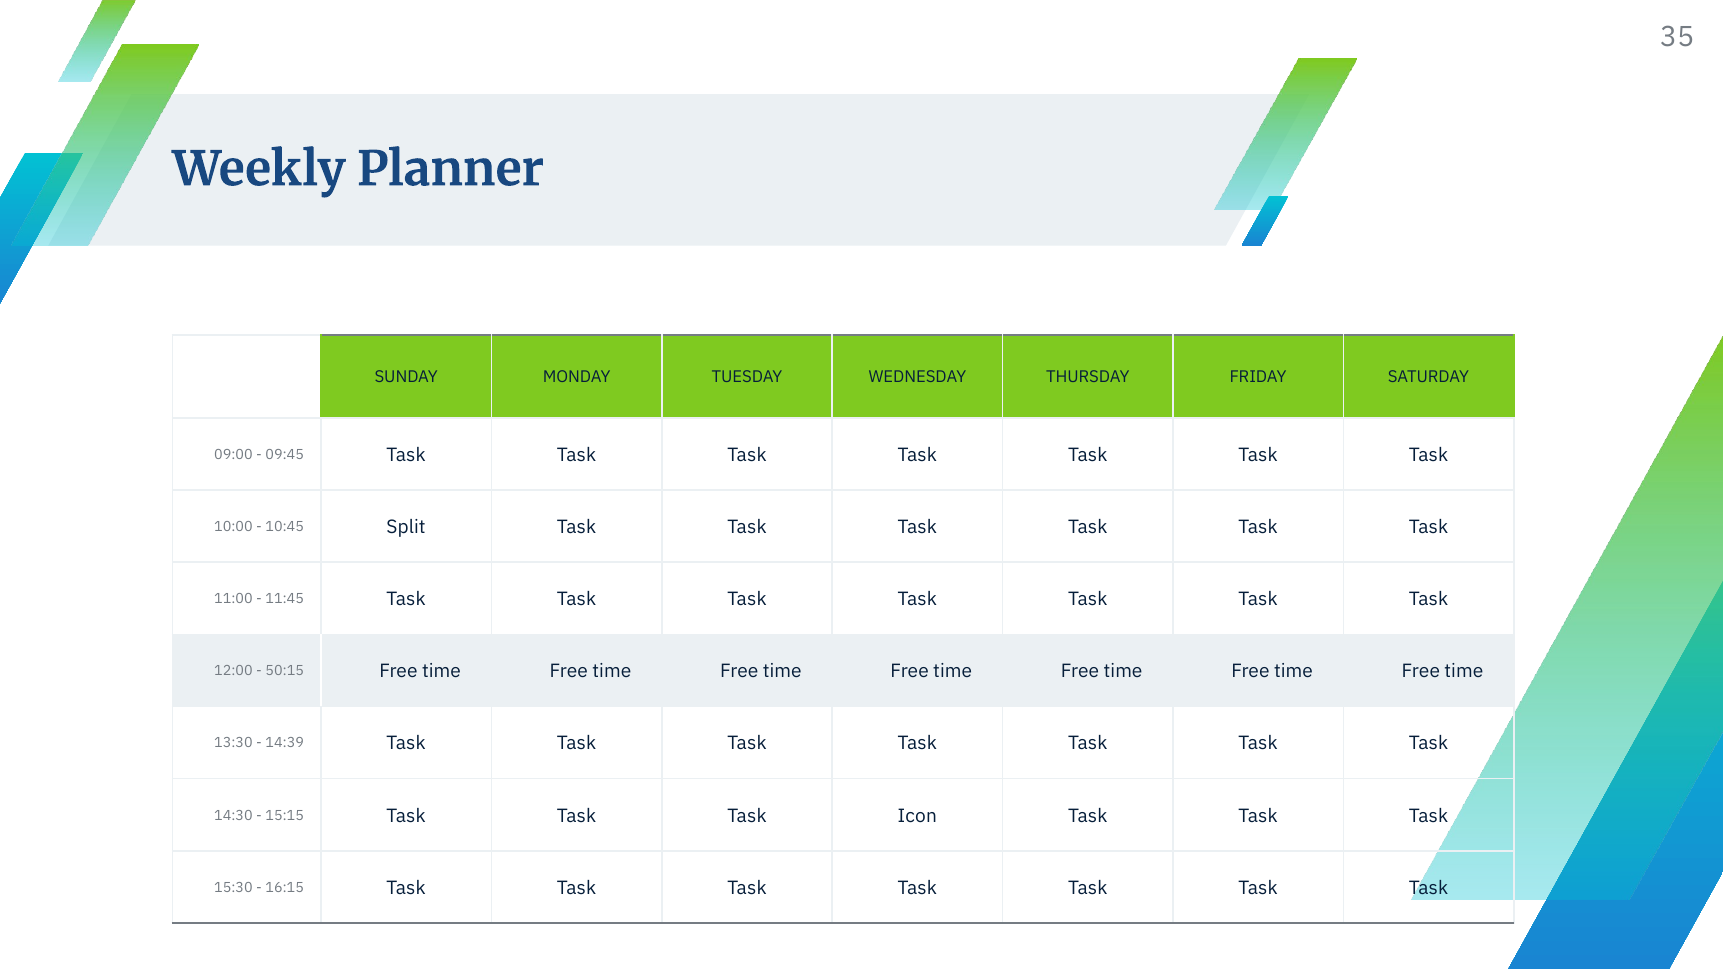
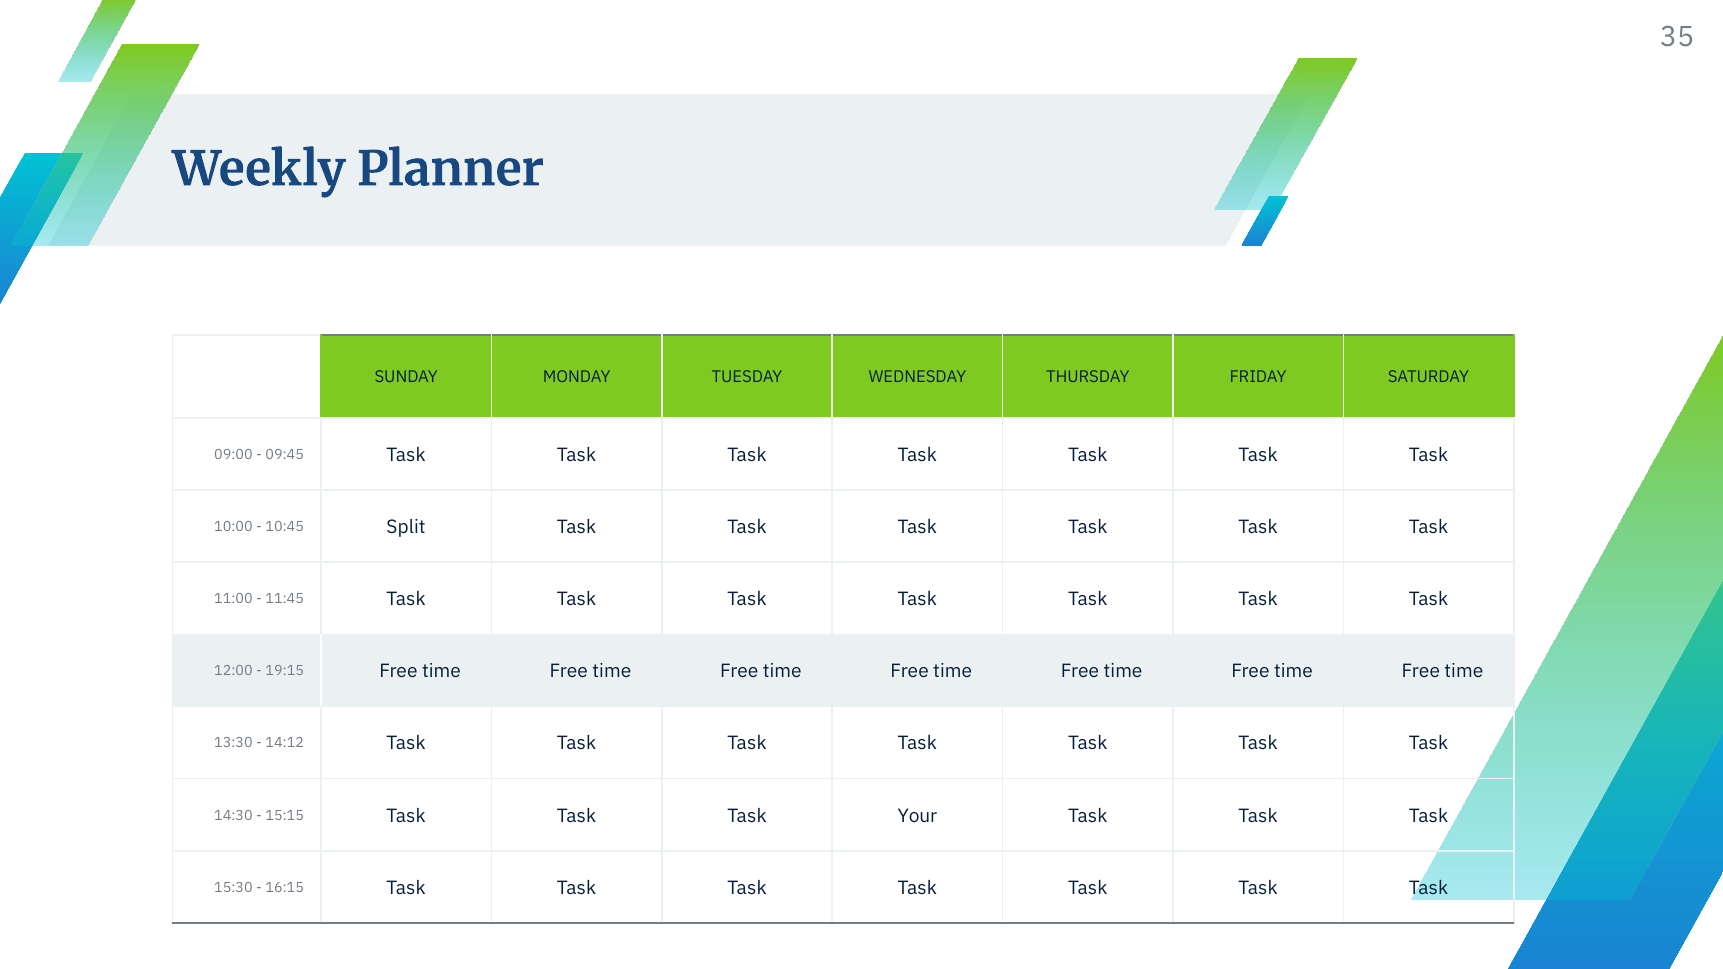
50:15: 50:15 -> 19:15 (285, 671)
14:39: 14:39 -> 14:12 (285, 743)
Icon: Icon -> Your (917, 816)
